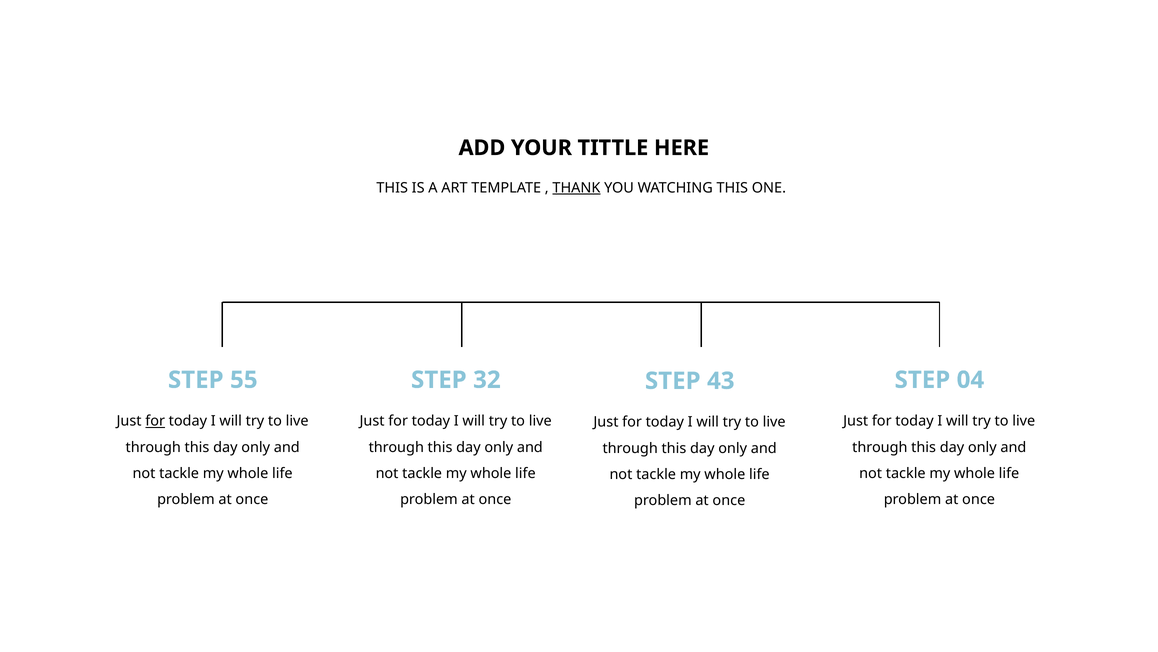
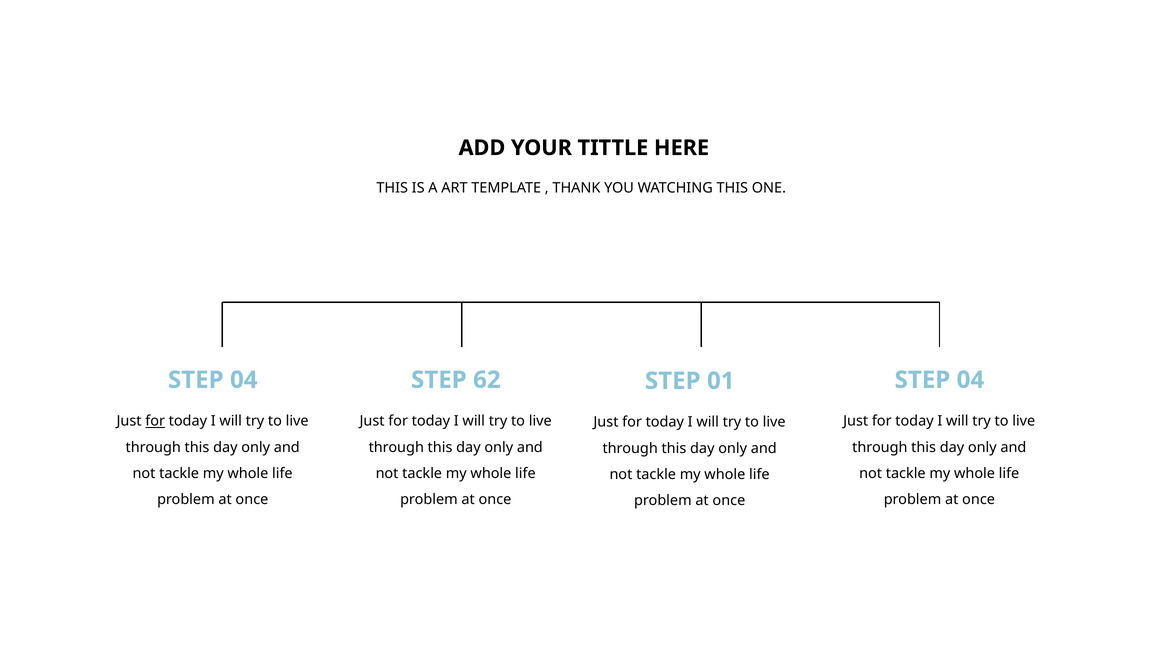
THANK underline: present -> none (576, 188)
55: 55 -> 04 (244, 380)
32: 32 -> 62 (487, 380)
43: 43 -> 01 (721, 381)
